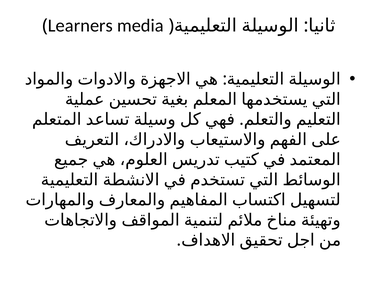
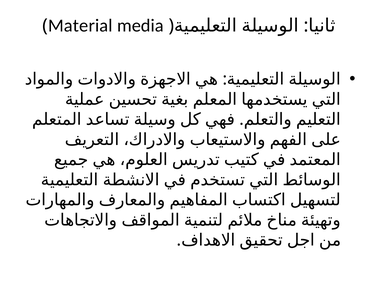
Learners: Learners -> Material (80, 26)
